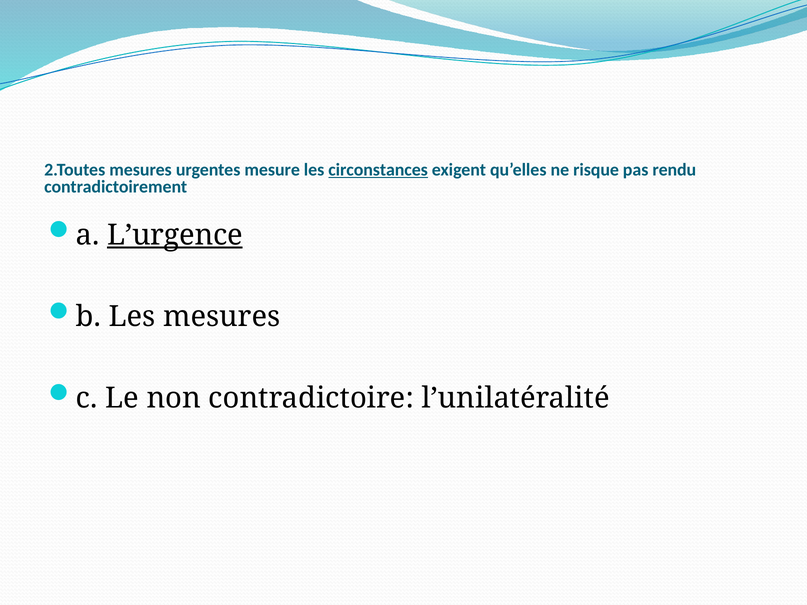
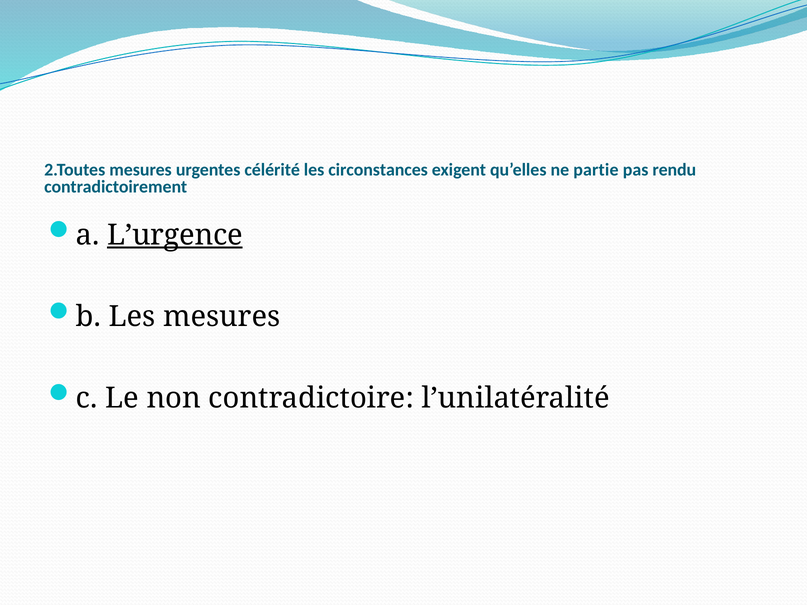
mesure: mesure -> célérité (272, 170)
circonstances underline: present -> none (378, 170)
risque: risque -> partie (596, 170)
